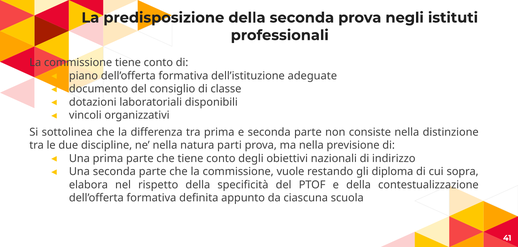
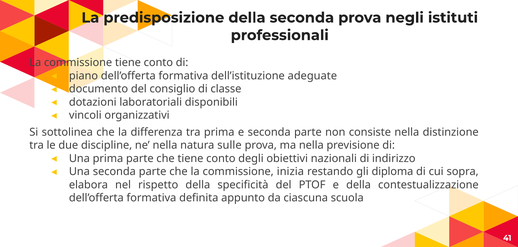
parti: parti -> sulle (229, 145)
vuole: vuole -> inizia (290, 171)
